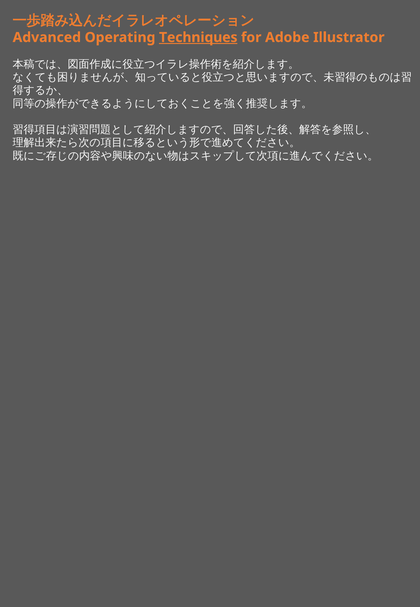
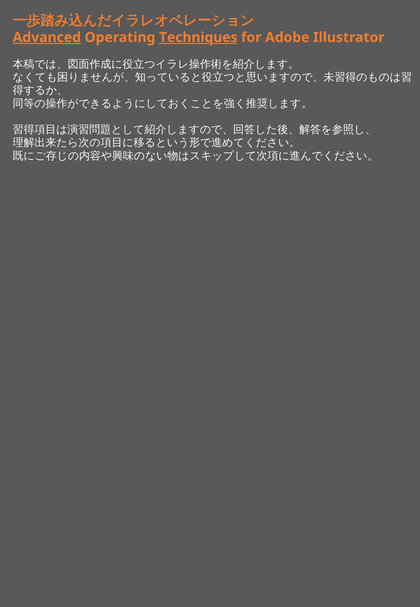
Advanced underline: none -> present (47, 37)
